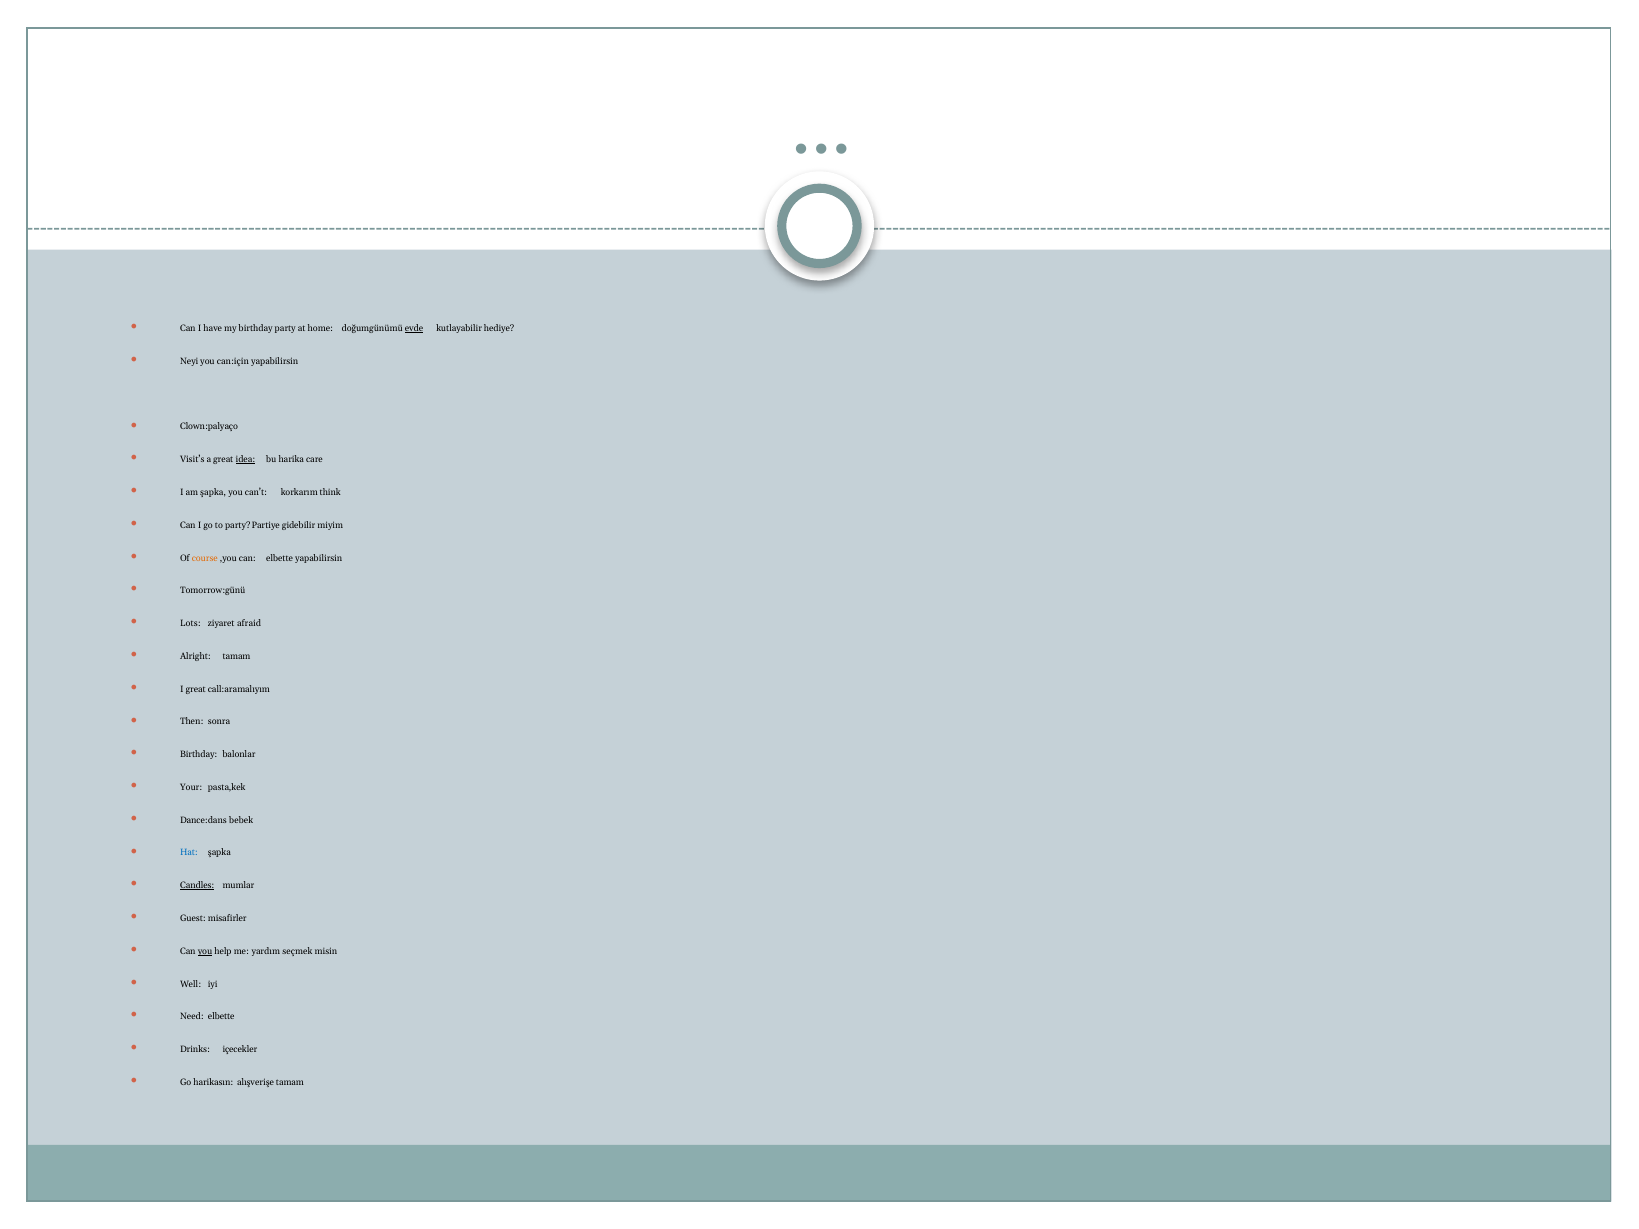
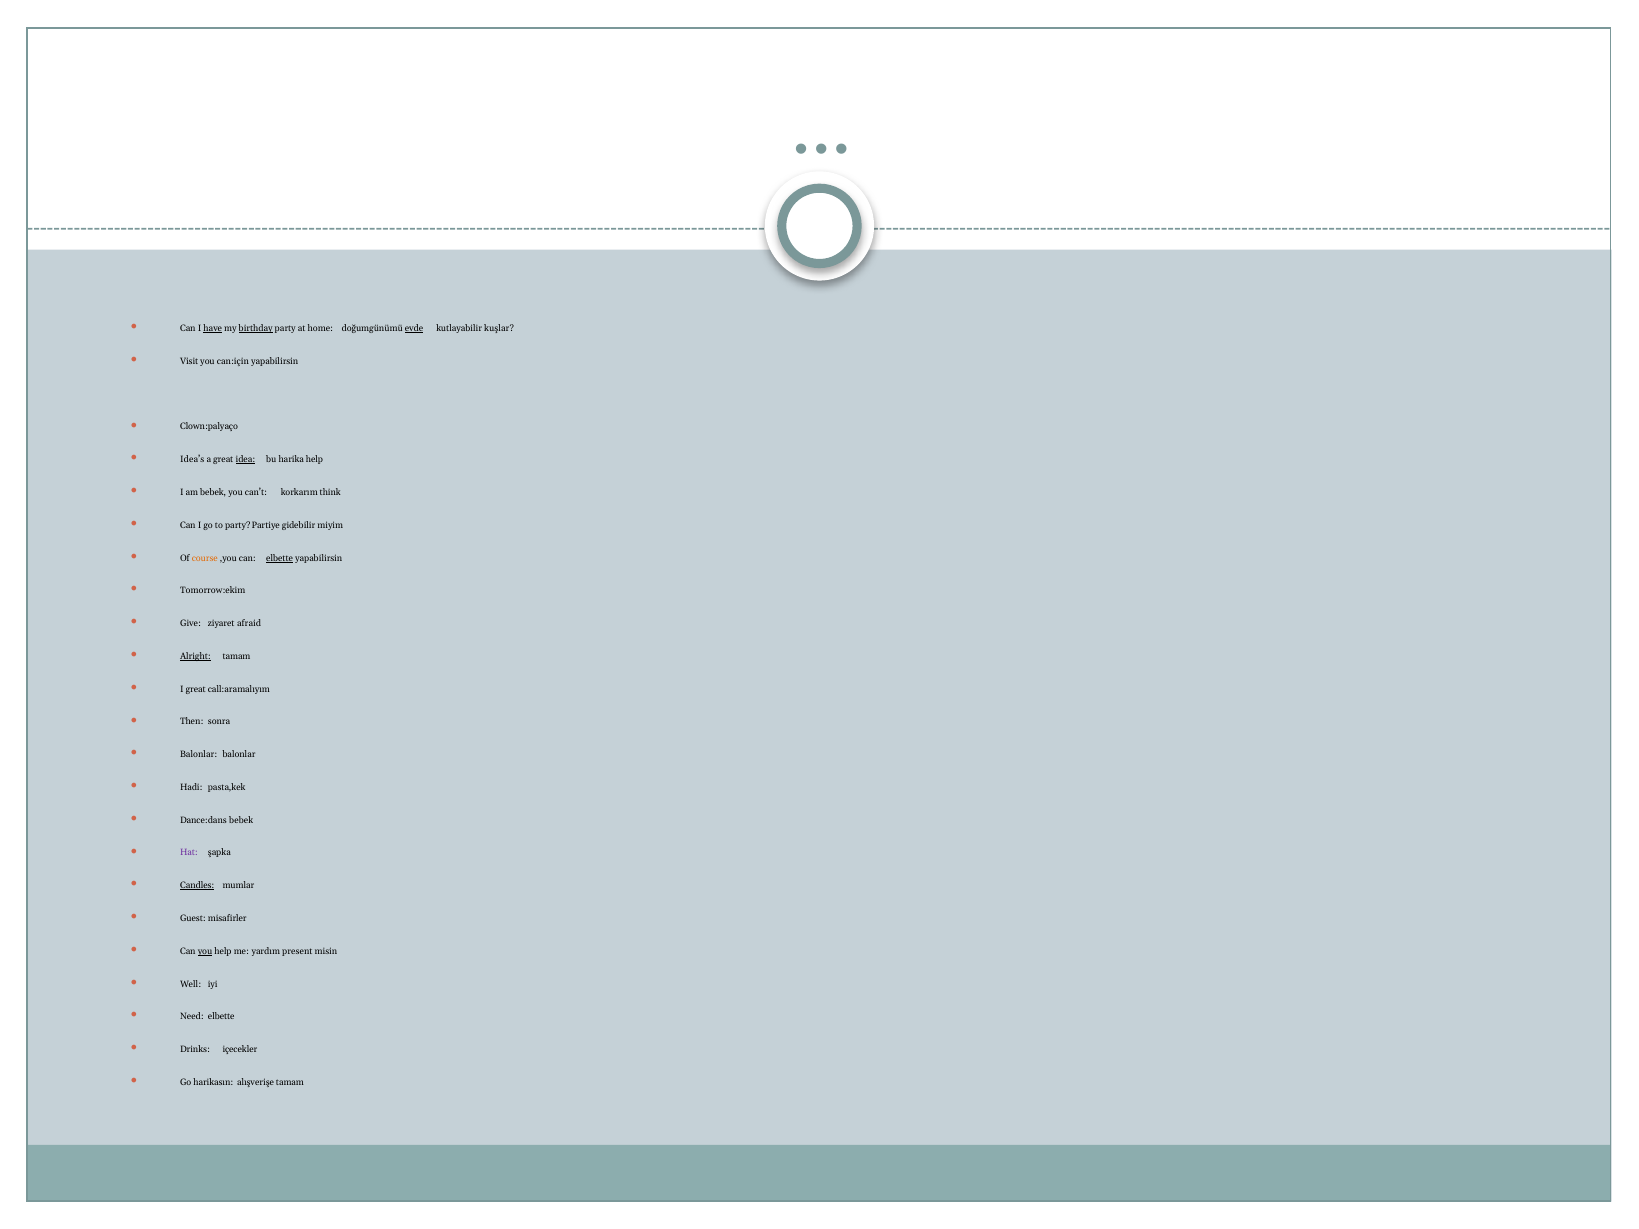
have underline: none -> present (213, 329)
birthday underline: none -> present (256, 329)
hediye: hediye -> kuşlar (499, 329)
Neyi: Neyi -> Visit (189, 361)
Visit’s: Visit’s -> Idea’s (192, 460)
harika care: care -> help (315, 460)
am şapka: şapka -> bebek (213, 493)
elbette underline: none -> present (280, 558)
Tomorrow:günü: Tomorrow:günü -> Tomorrow:ekim (213, 591)
Lots: Lots -> Give (190, 624)
Alright underline: none -> present (195, 656)
Birthday: Birthday -> Balonlar (199, 755)
Your: Your -> Hadi (191, 788)
Hat colour: blue -> purple (189, 853)
seçmek: seçmek -> present (297, 951)
